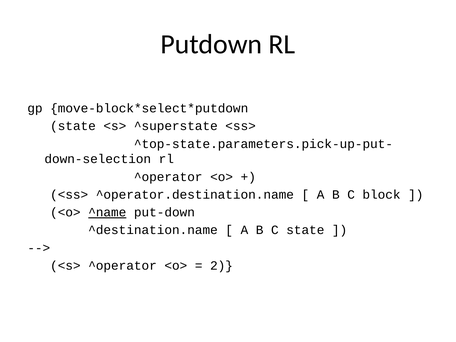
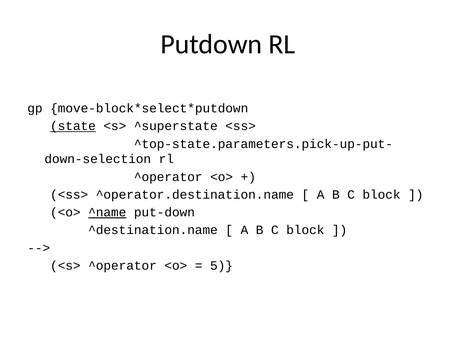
state underline: none -> present (73, 126)
state: state -> block (305, 230)
2: 2 -> 5 (222, 266)
